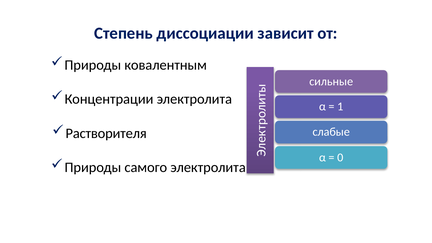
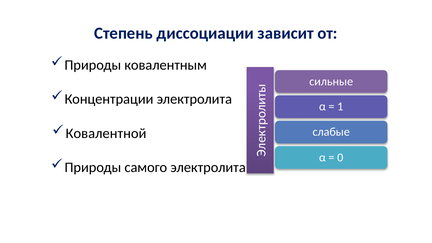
Растворителя: Растворителя -> Ковалентной (106, 133)
